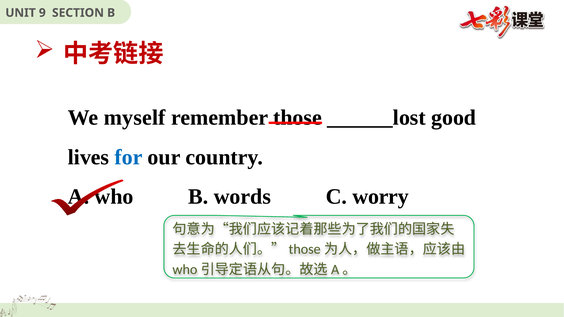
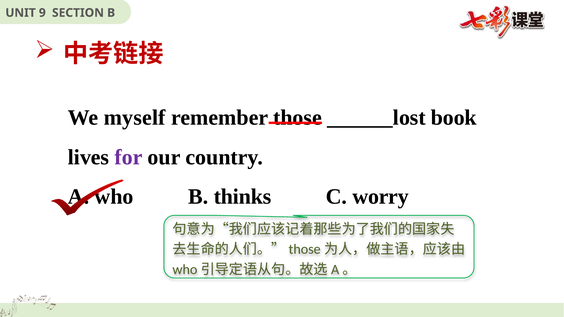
good: good -> book (454, 118)
for colour: blue -> purple (129, 157)
words: words -> thinks (243, 197)
